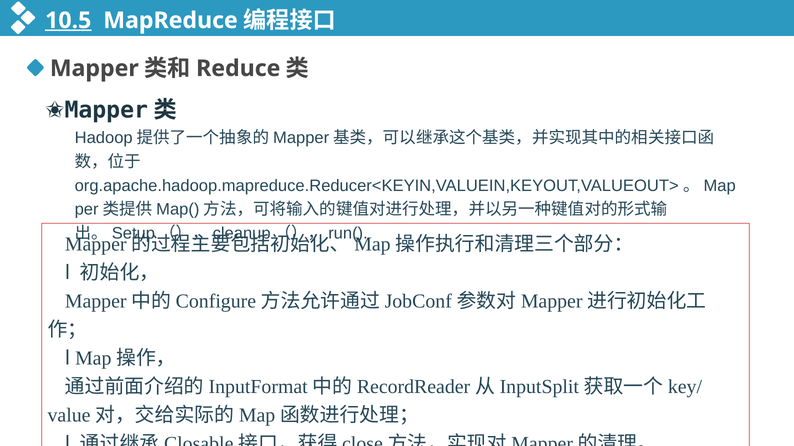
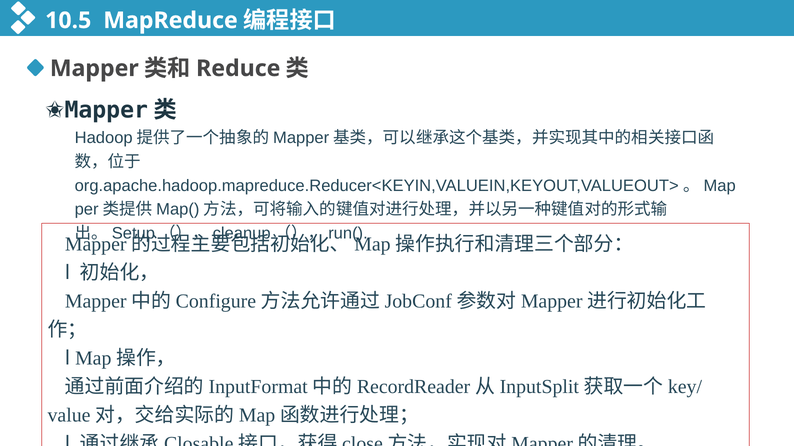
10.5 underline: present -> none (68, 20)
